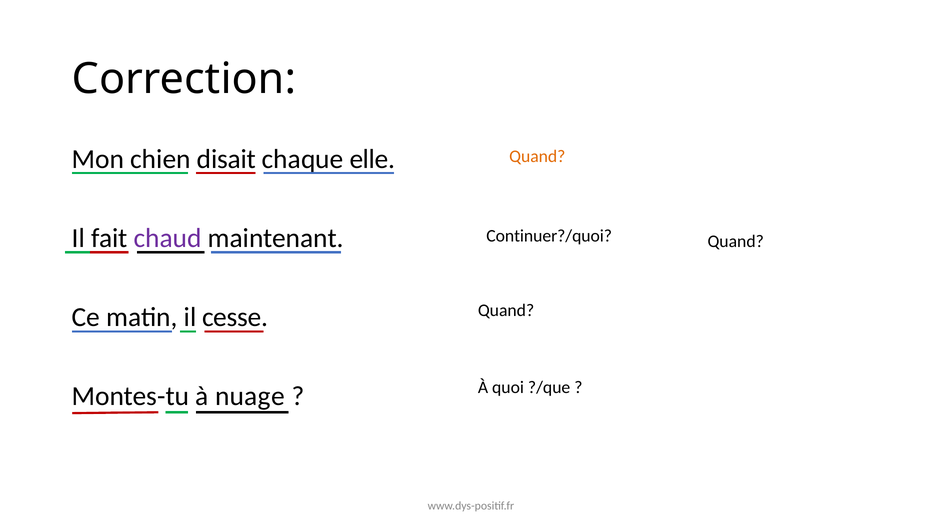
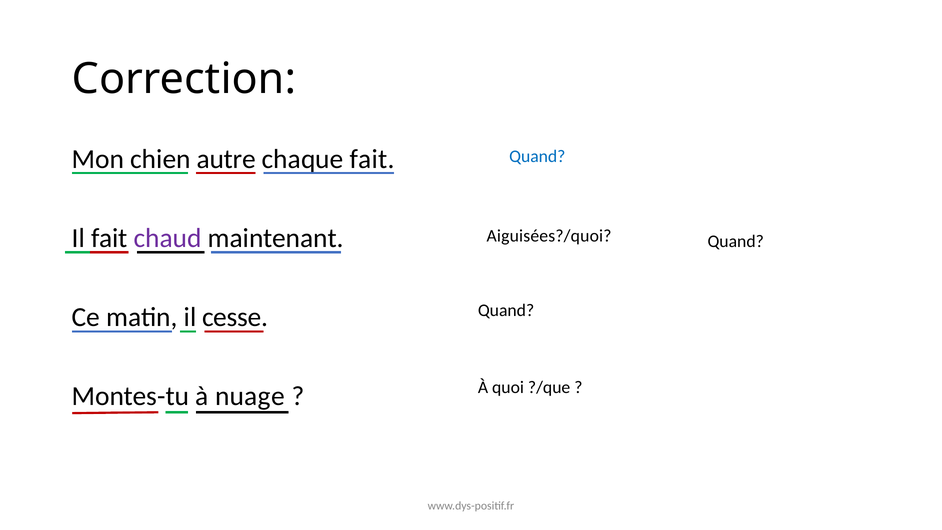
disait: disait -> autre (226, 159)
chaque elle: elle -> fait (372, 159)
Quand colour: orange -> blue (537, 156)
Continuer?/quoi: Continuer?/quoi -> Aiguisées?/quoi (549, 236)
